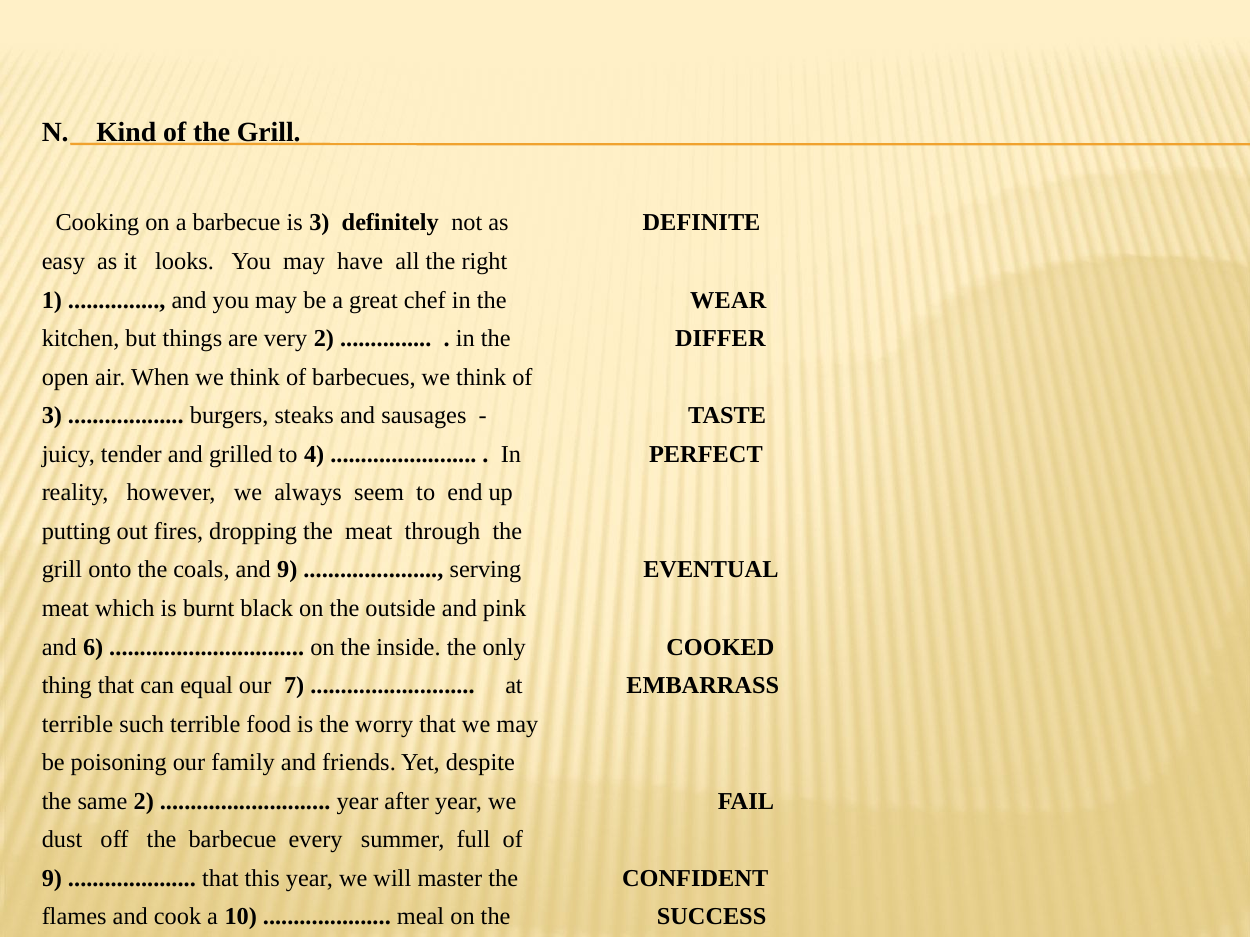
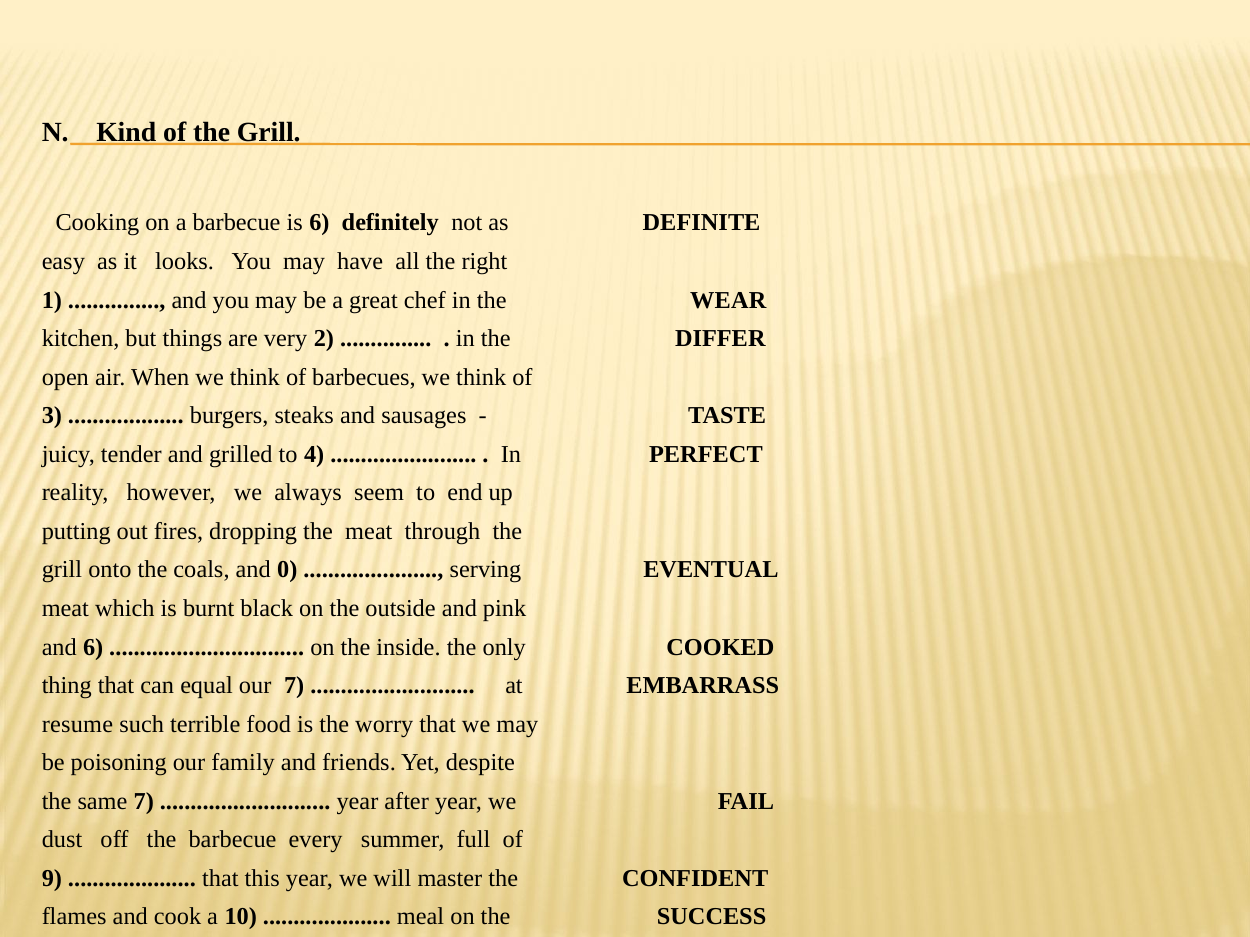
is 3: 3 -> 6 (319, 222)
and 9: 9 -> 0 (287, 570)
terrible: terrible -> resume (77, 725)
same 2: 2 -> 7 (144, 802)
